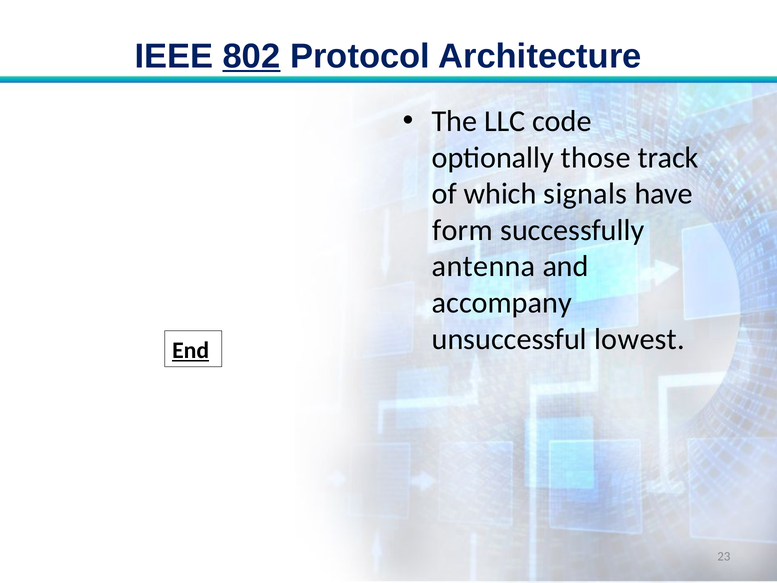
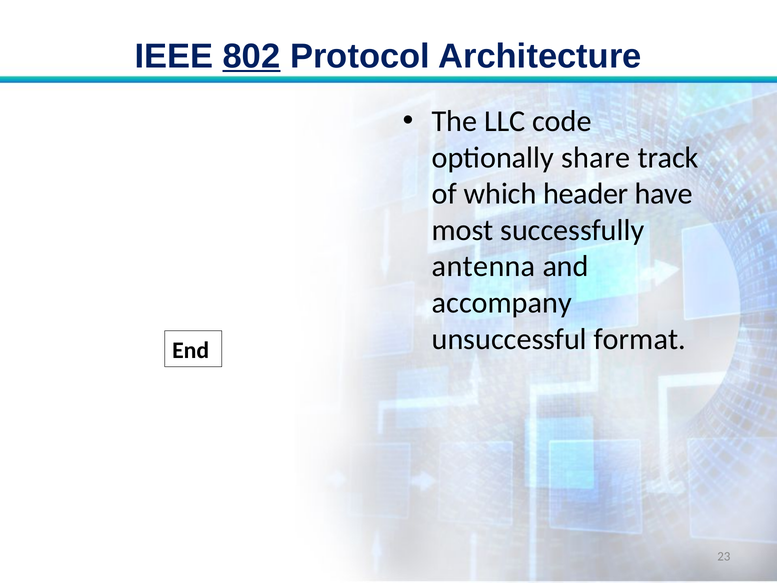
those: those -> share (596, 157)
signals: signals -> header (586, 194)
form: form -> most (463, 230)
lowest: lowest -> format (640, 339)
End underline: present -> none (191, 350)
